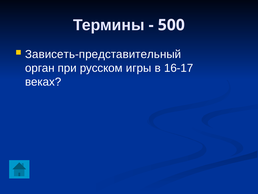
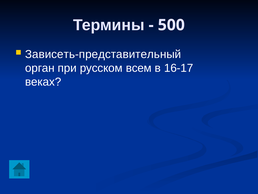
игры: игры -> всем (139, 68)
